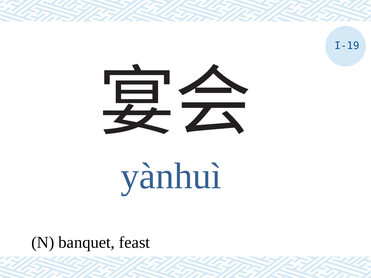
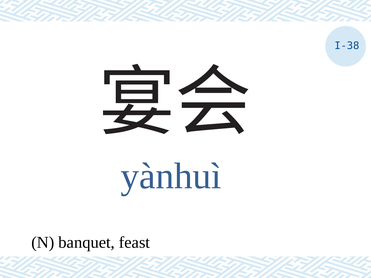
I-19: I-19 -> I-38 (347, 46)
